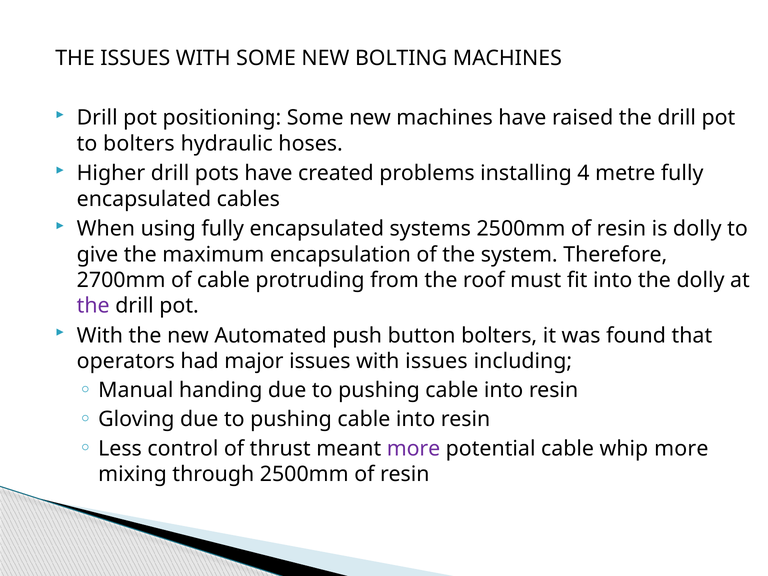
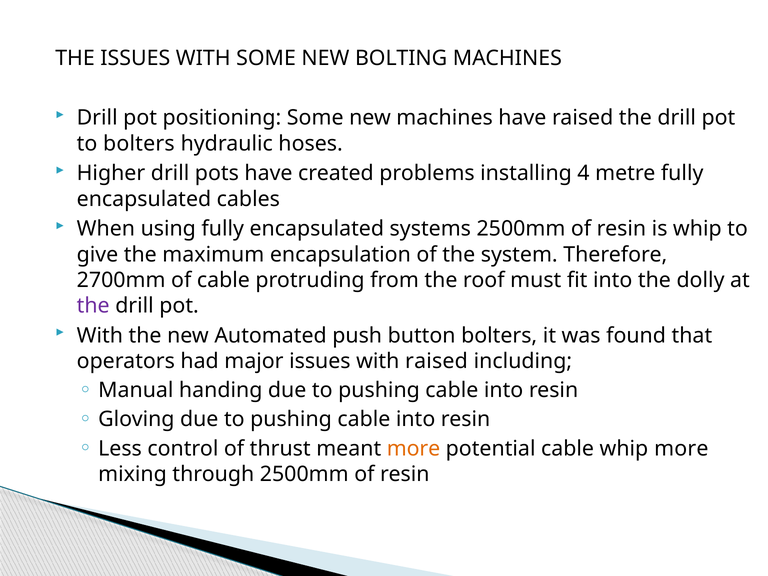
is dolly: dolly -> whip (697, 229)
with issues: issues -> raised (436, 361)
more colour: purple -> orange (413, 448)
